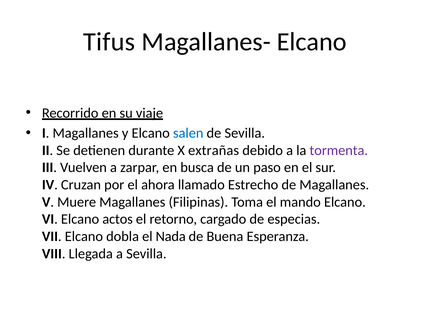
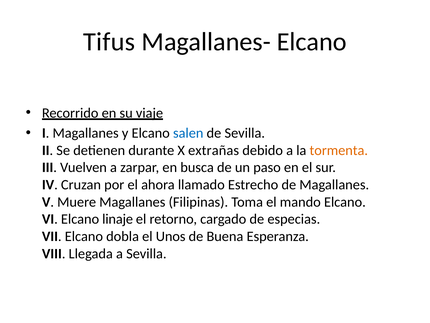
tormenta colour: purple -> orange (339, 150)
actos: actos -> linaje (118, 219)
Nada: Nada -> Unos (171, 236)
